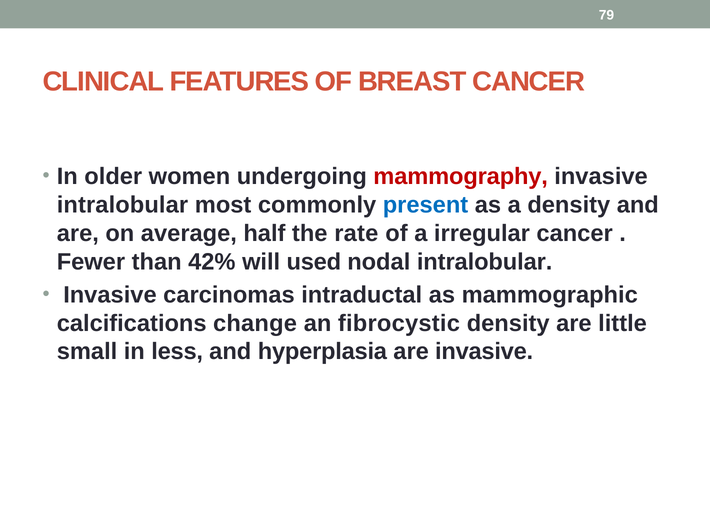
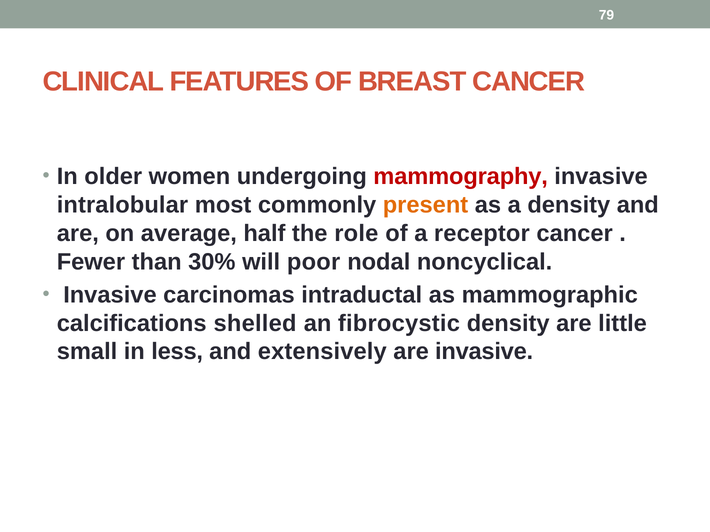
present colour: blue -> orange (425, 205)
rate: rate -> role (356, 234)
irregular: irregular -> receptor (482, 234)
42%: 42% -> 30% (212, 262)
used: used -> poor (314, 262)
nodal intralobular: intralobular -> noncyclical (485, 262)
change: change -> shelled (255, 324)
hyperplasia: hyperplasia -> extensively (322, 352)
